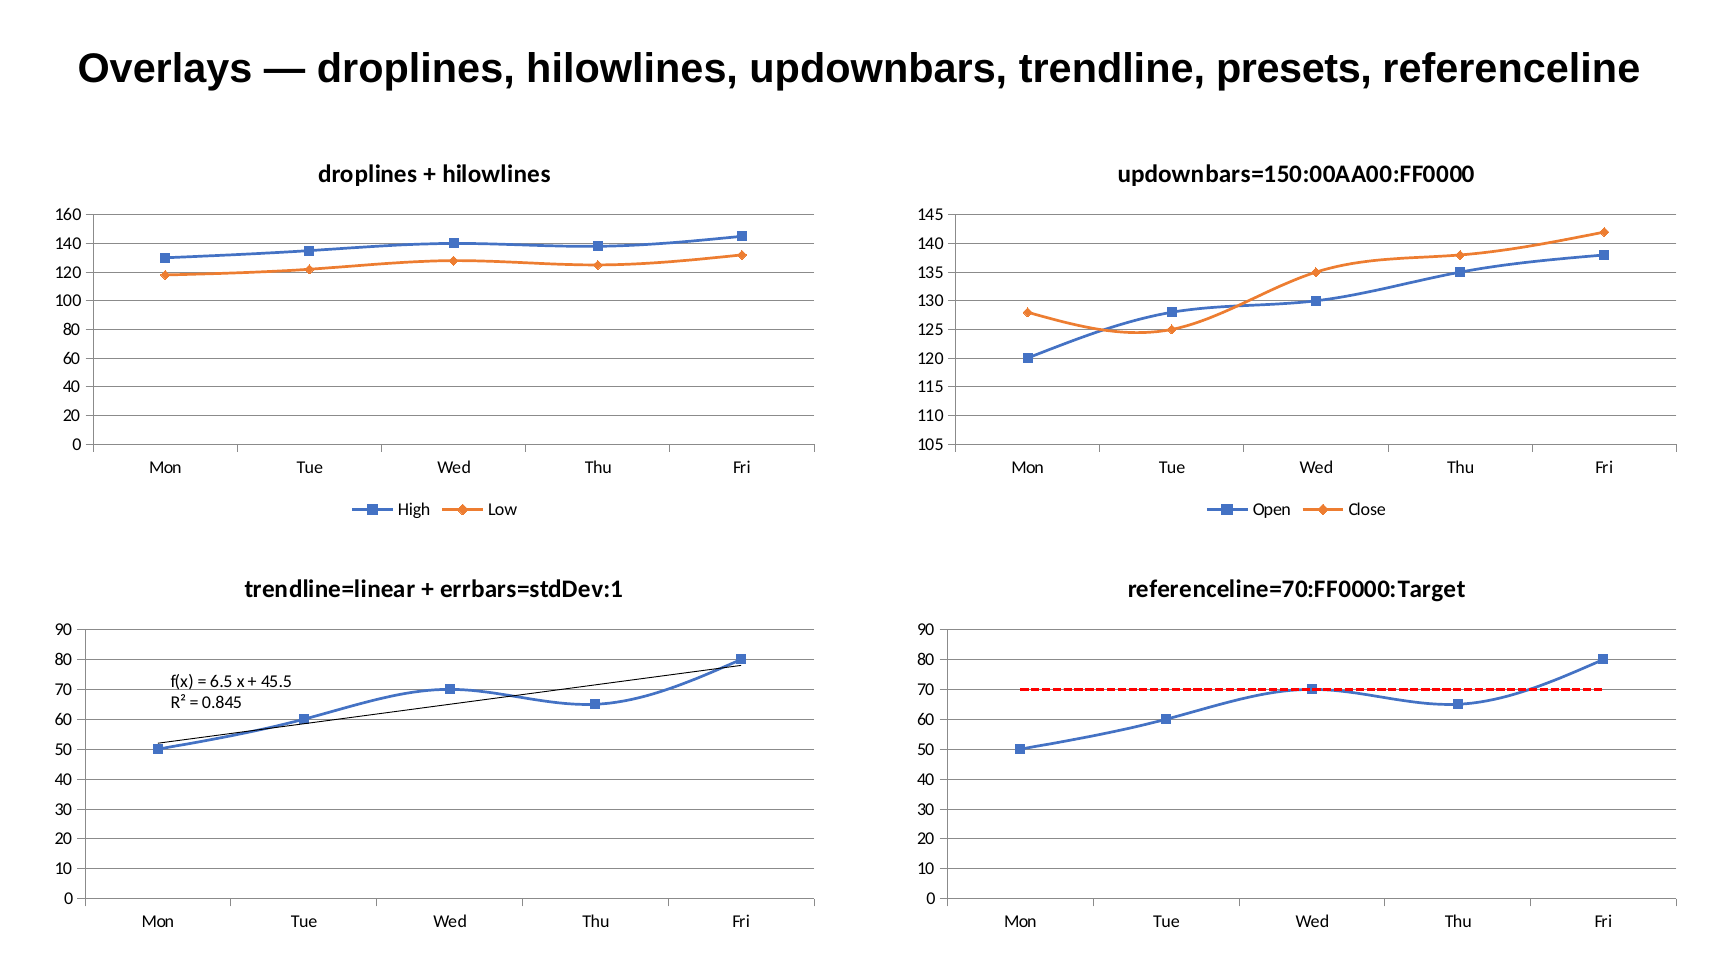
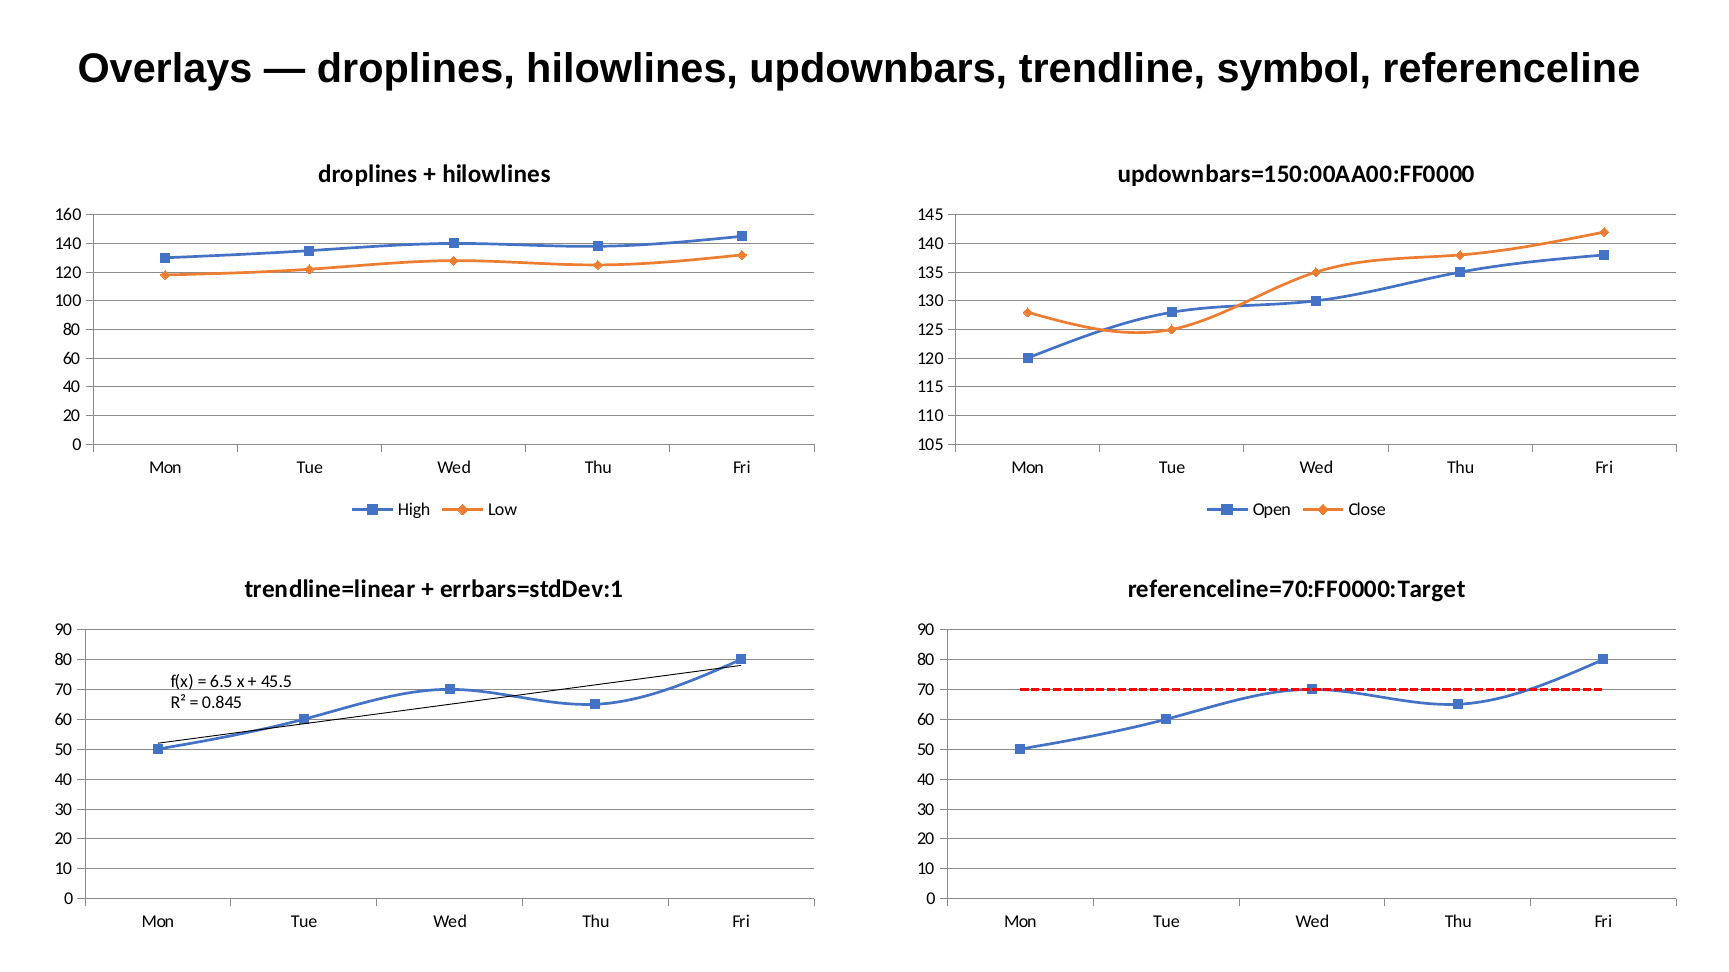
presets: presets -> symbol (1294, 69)
